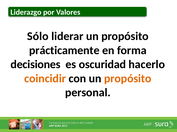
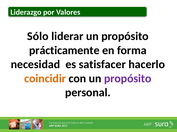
decisiones: decisiones -> necesidad (35, 65)
oscuridad: oscuridad -> satisfacer (102, 65)
propósito colour: orange -> purple (128, 79)
